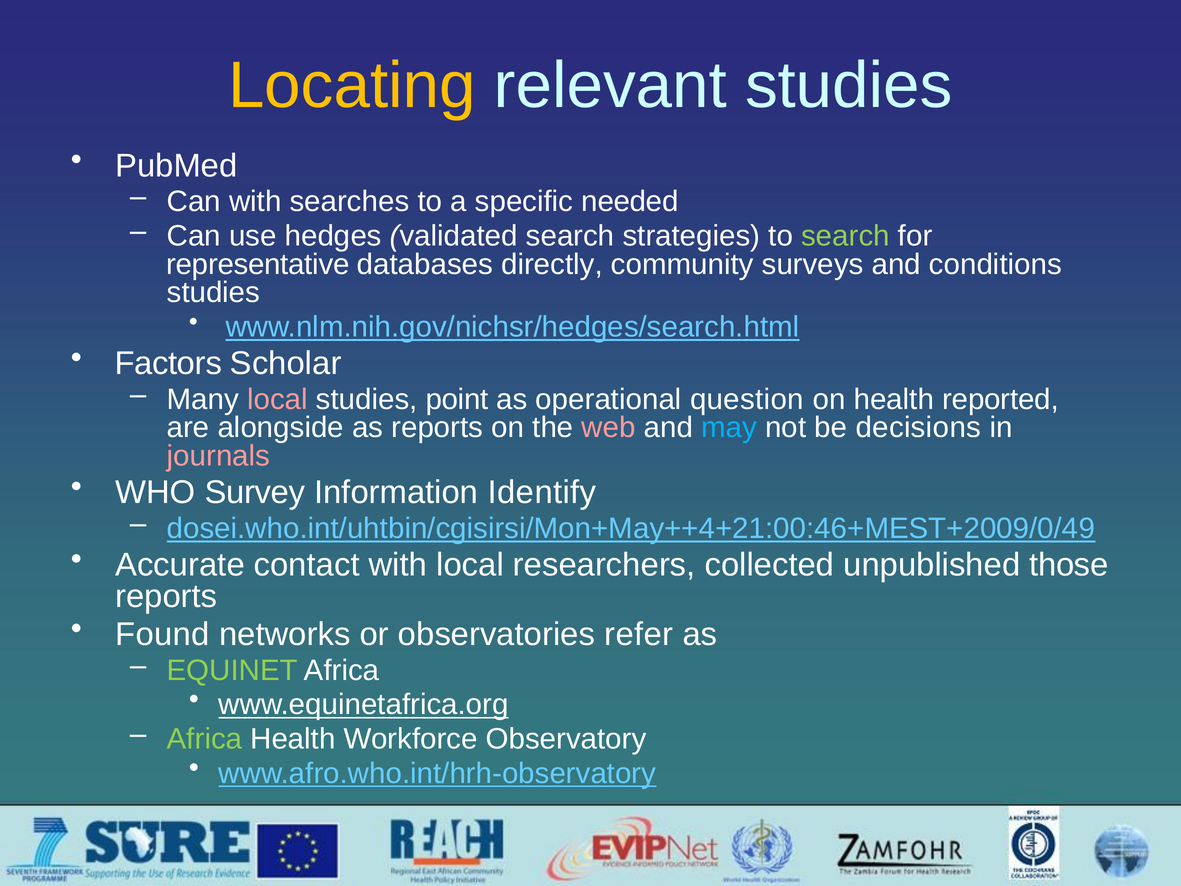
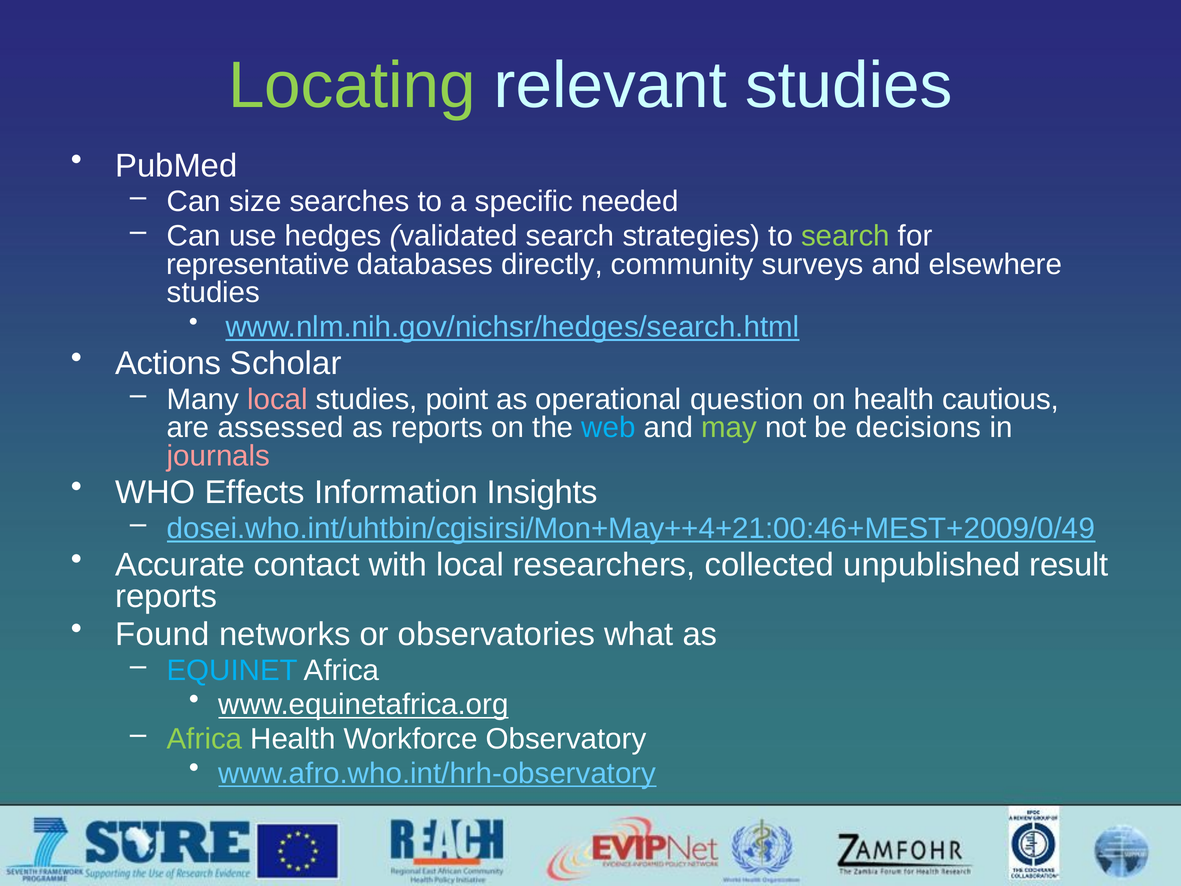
Locating colour: yellow -> light green (352, 86)
Can with: with -> size (255, 202)
conditions: conditions -> elsewhere (995, 264)
Factors: Factors -> Actions (168, 363)
reported: reported -> cautious (1000, 399)
alongside: alongside -> assessed (281, 428)
web colour: pink -> light blue (609, 428)
may colour: light blue -> light green (729, 428)
Survey: Survey -> Effects (255, 492)
Identify: Identify -> Insights (542, 492)
those: those -> result (1069, 565)
refer: refer -> what (639, 634)
EQUINET colour: light green -> light blue (232, 670)
